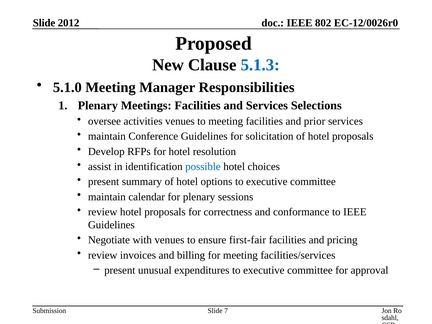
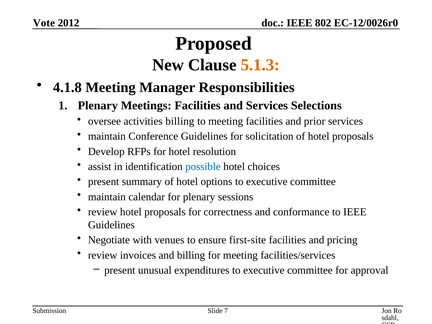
Slide: Slide -> Vote (44, 23)
5.1.3 colour: blue -> orange (260, 65)
5.1.0: 5.1.0 -> 4.1.8 (67, 87)
activities venues: venues -> billing (180, 121)
first-fair: first-fair -> first-site (248, 240)
